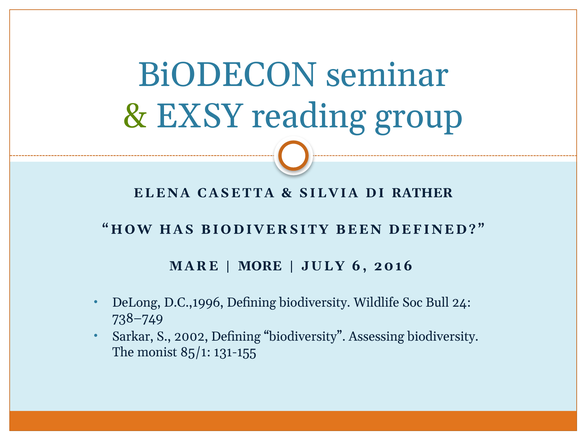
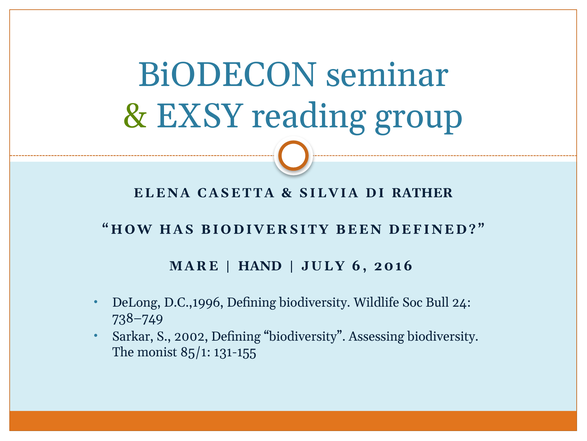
MORE: MORE -> HAND (260, 266)
